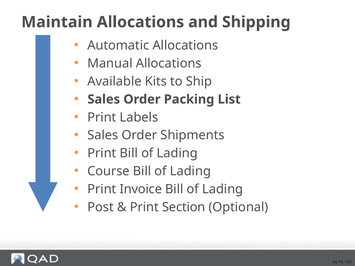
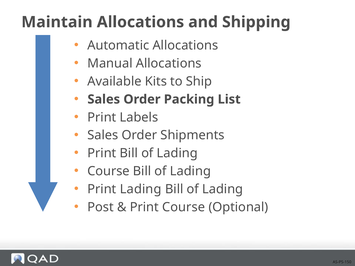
Print Invoice: Invoice -> Lading (141, 189)
Print Section: Section -> Course (184, 207)
